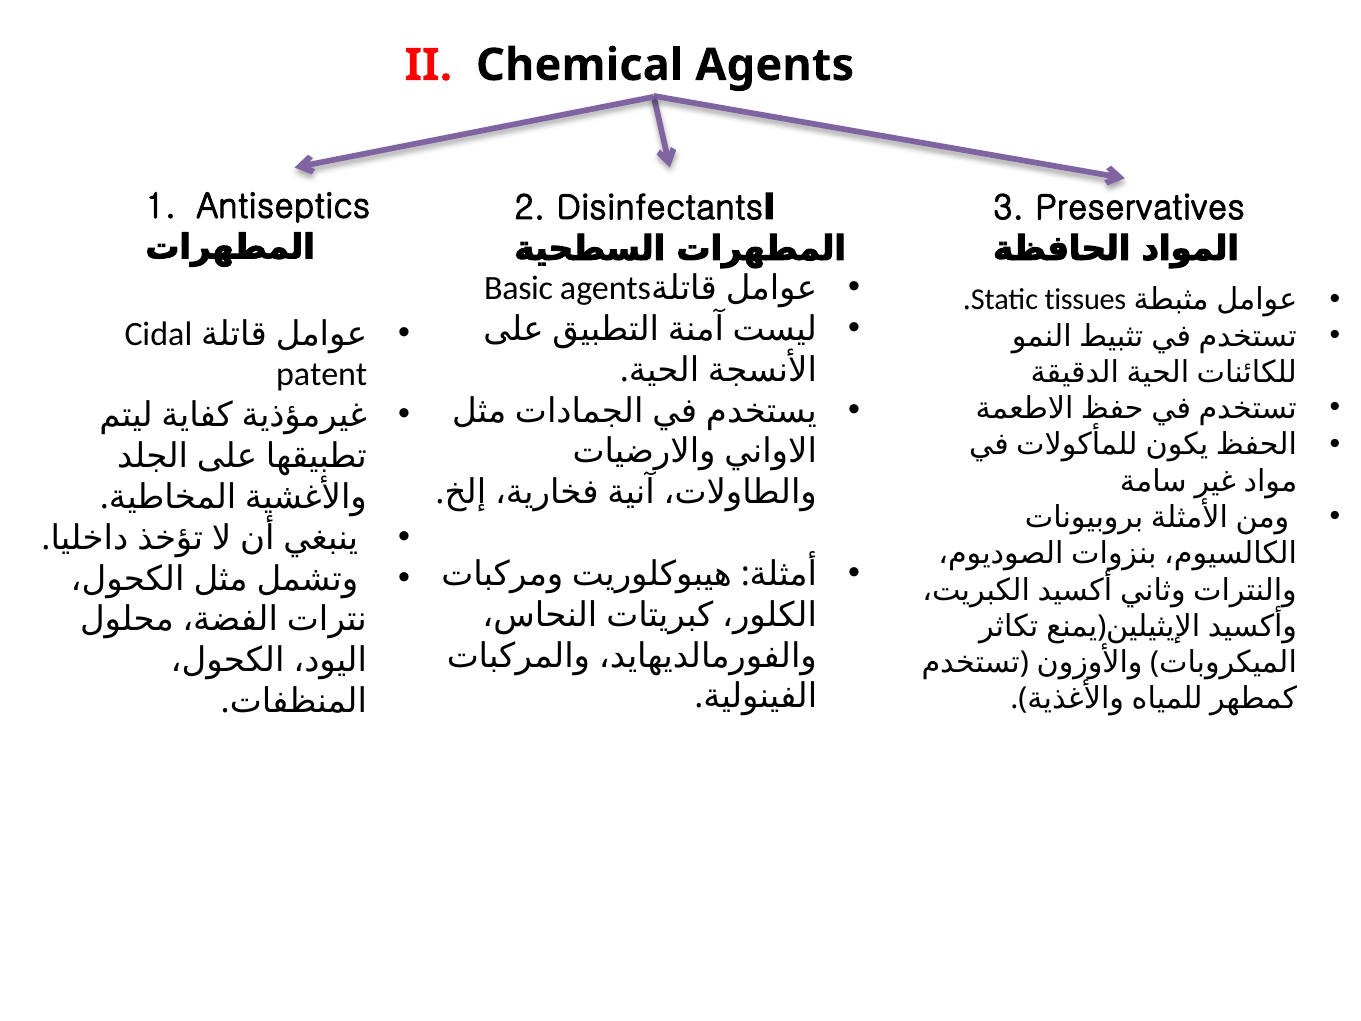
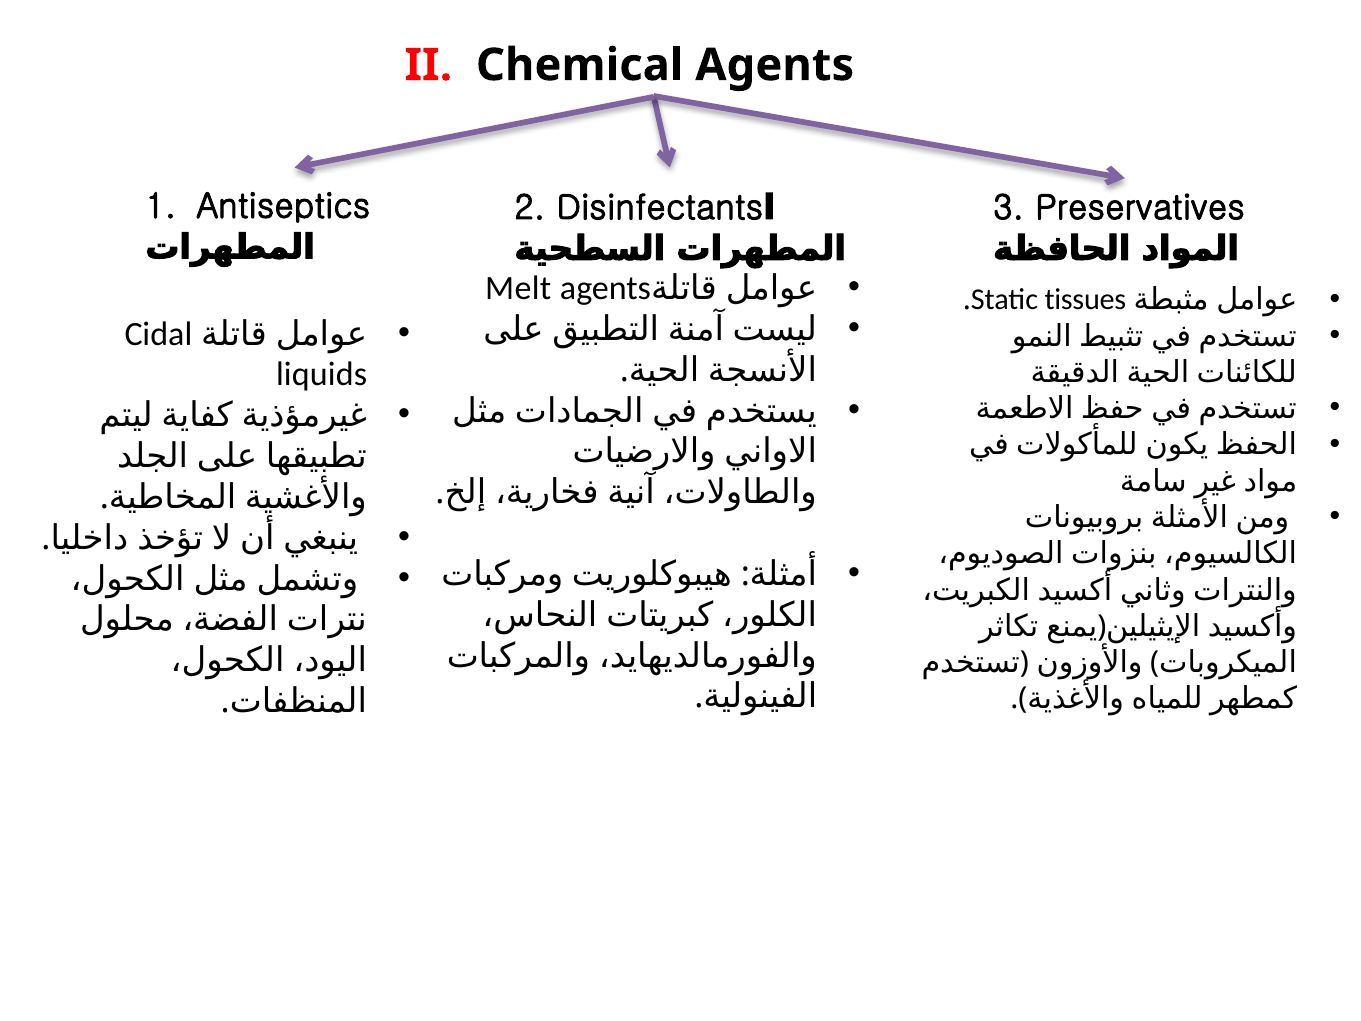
Basic: Basic -> Melt (518, 288)
patent: patent -> liquids (322, 375)
